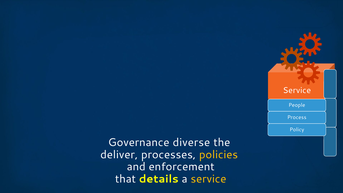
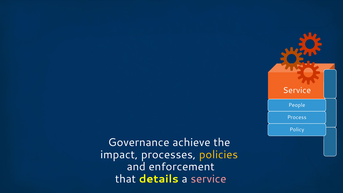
diverse: diverse -> achieve (191, 142)
deliver: deliver -> impact (119, 155)
service colour: yellow -> pink (208, 179)
